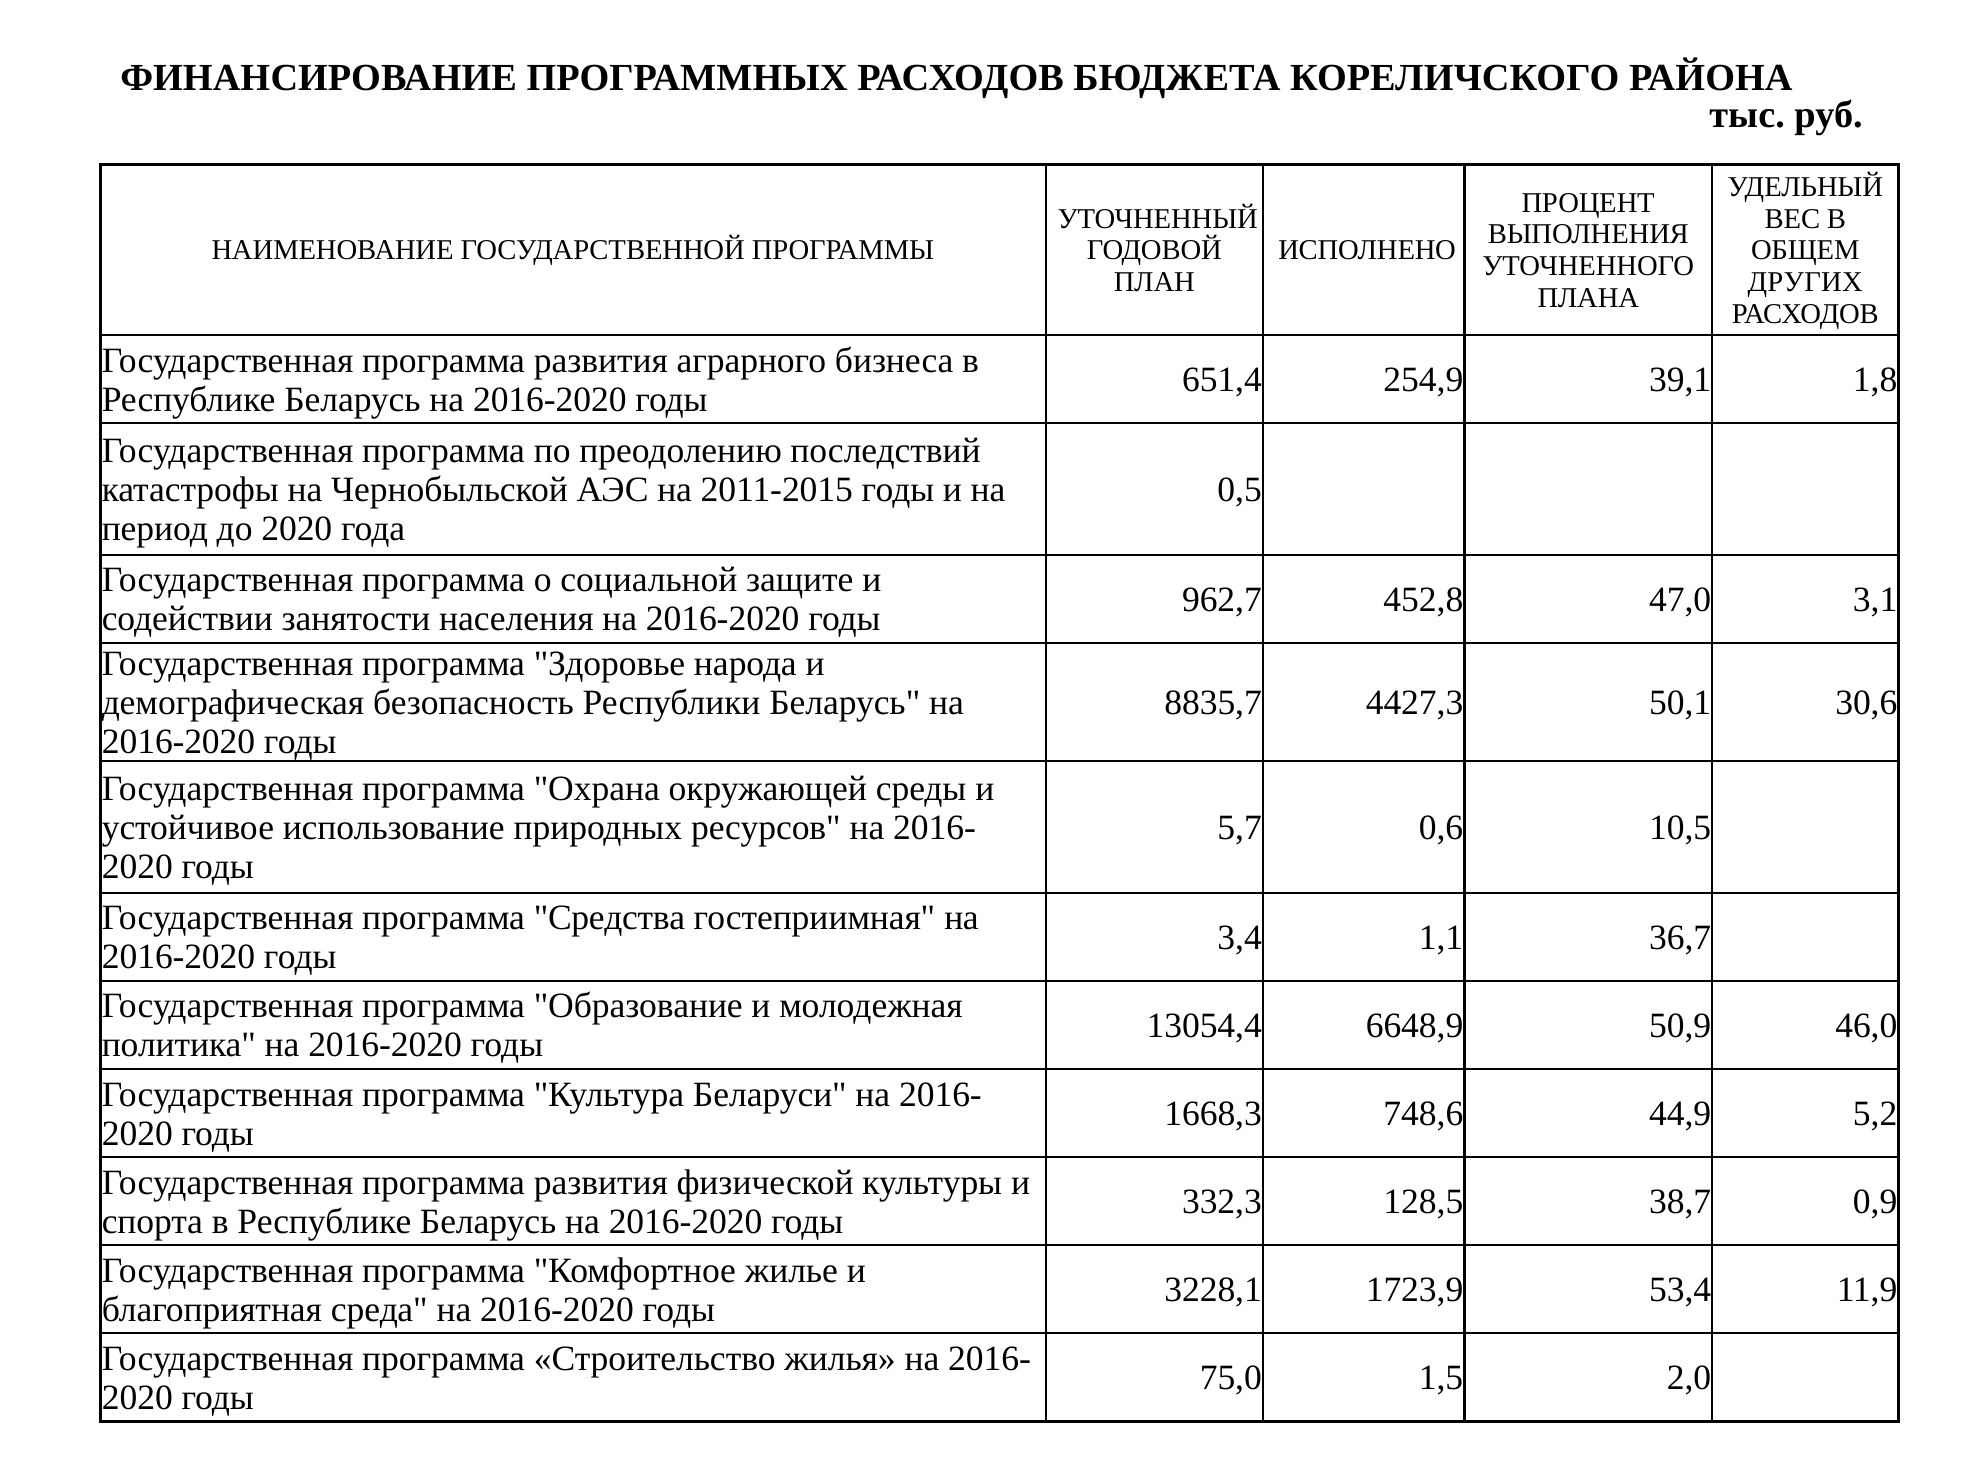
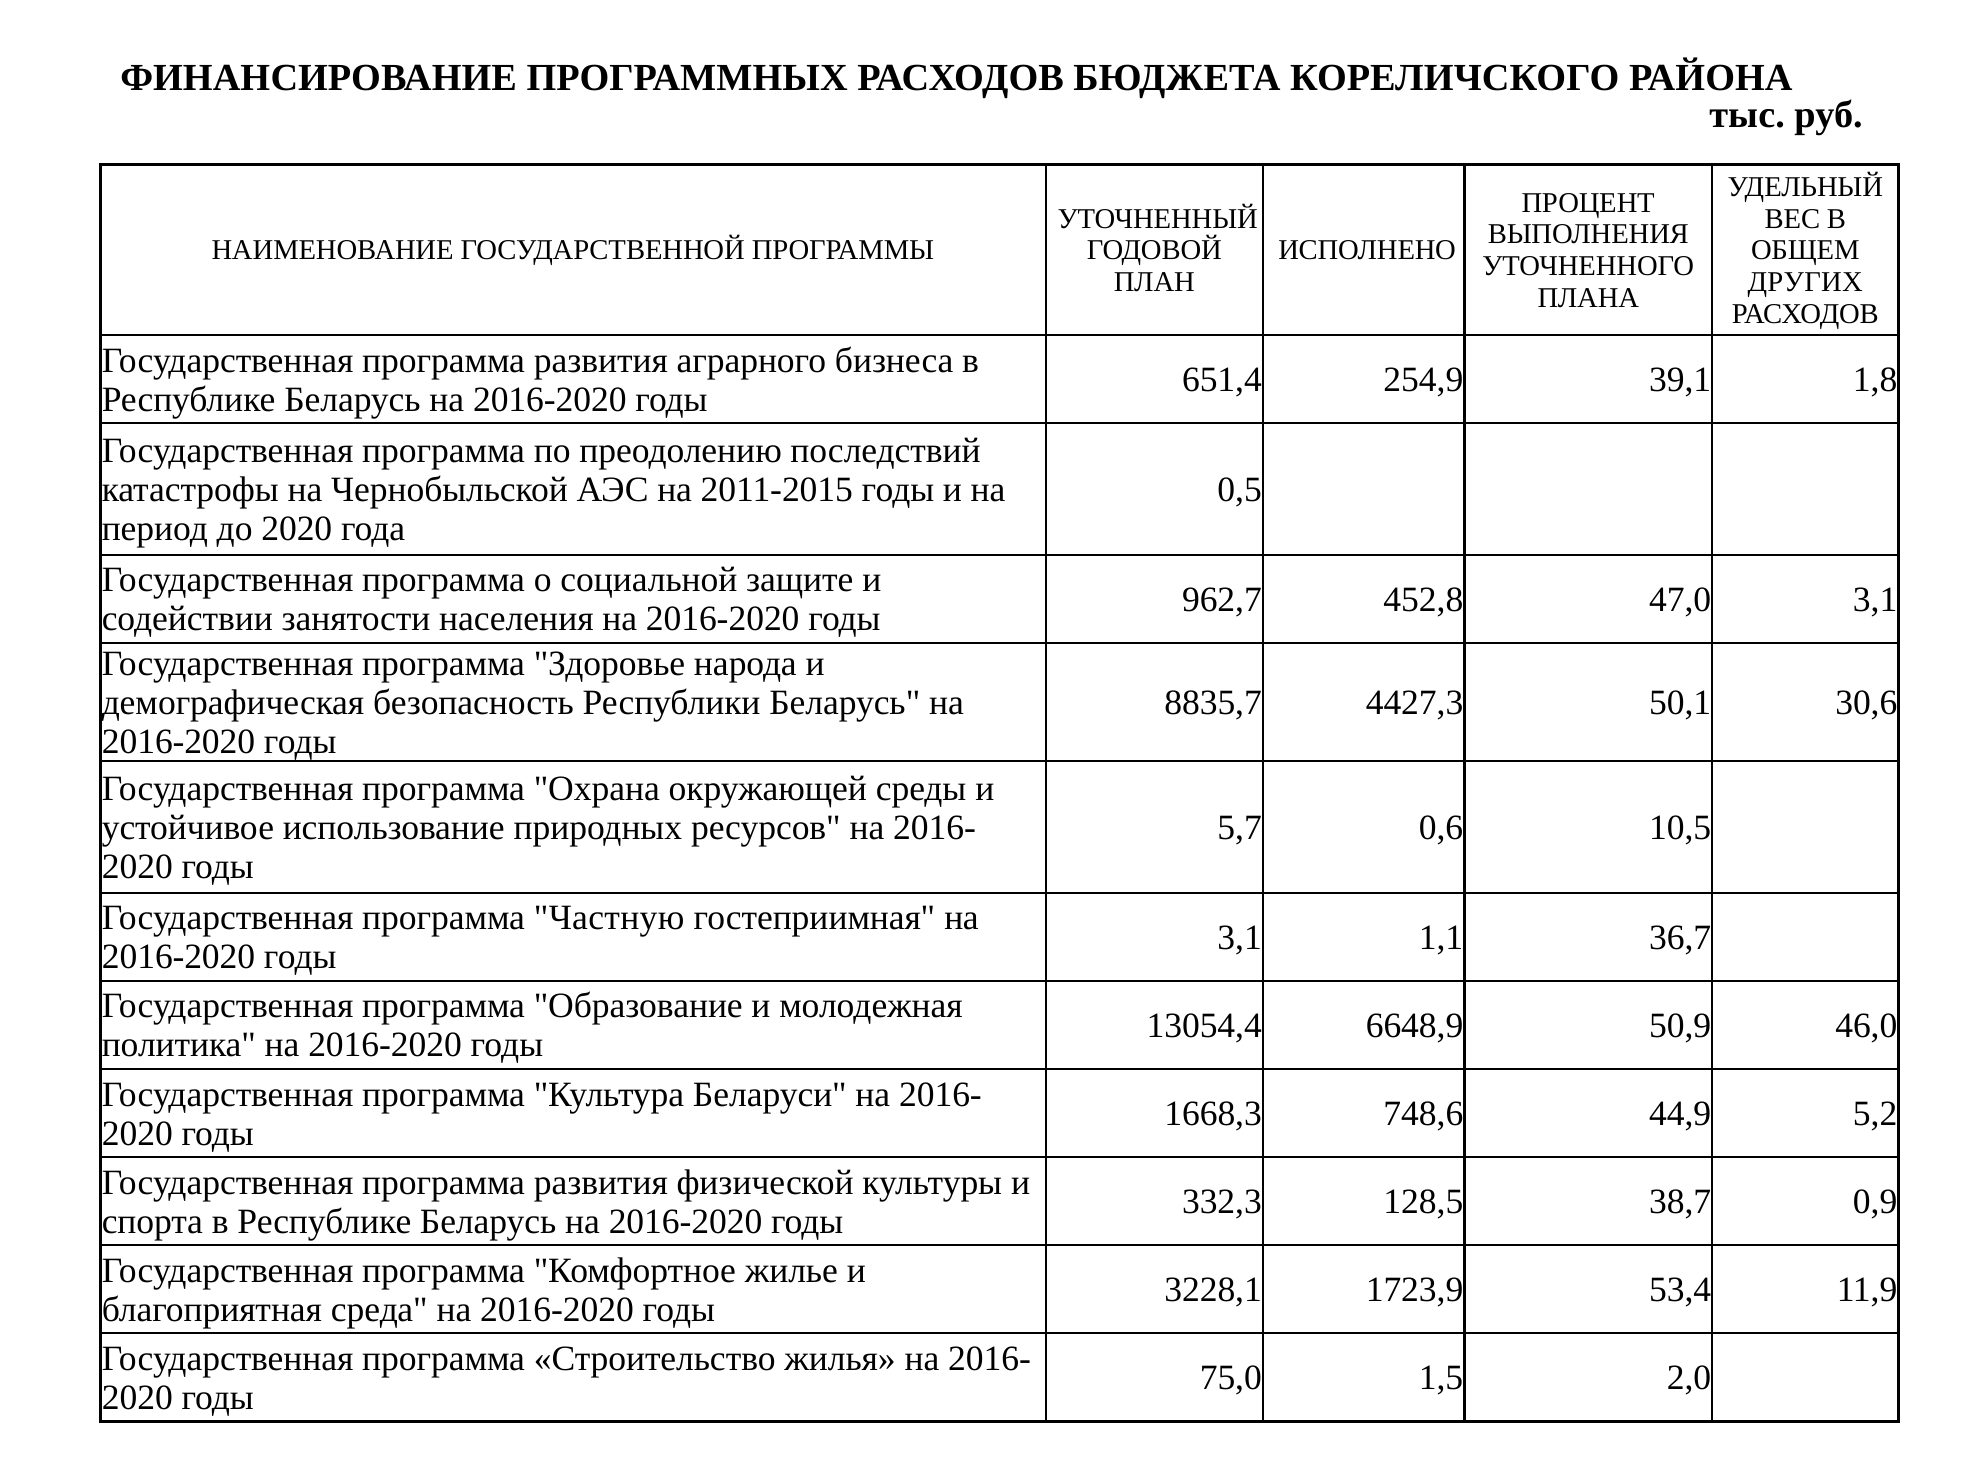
Средства: Средства -> Частную (609, 918)
3,4: 3,4 -> 3,1 (1240, 938)
